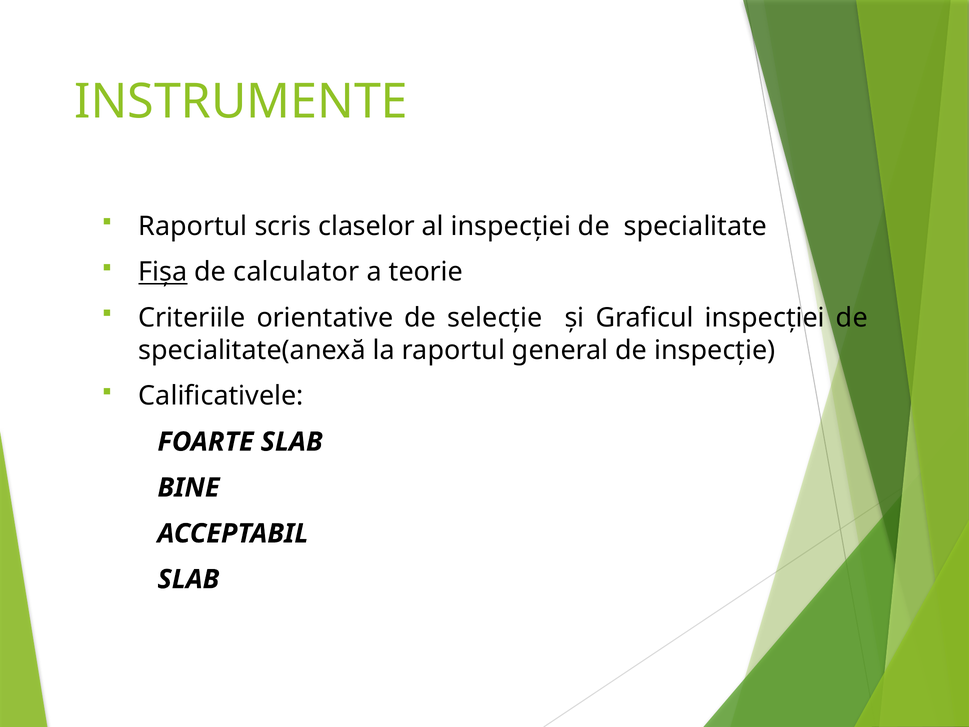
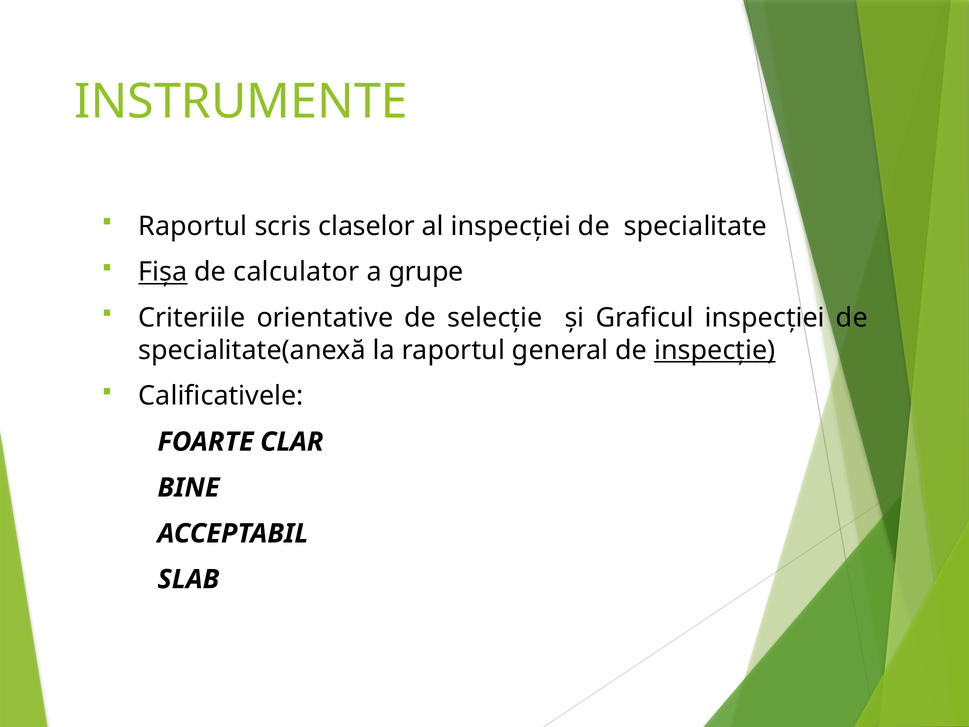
teorie: teorie -> grupe (426, 272)
inspecție underline: none -> present (715, 350)
FOARTE SLAB: SLAB -> CLAR (292, 442)
